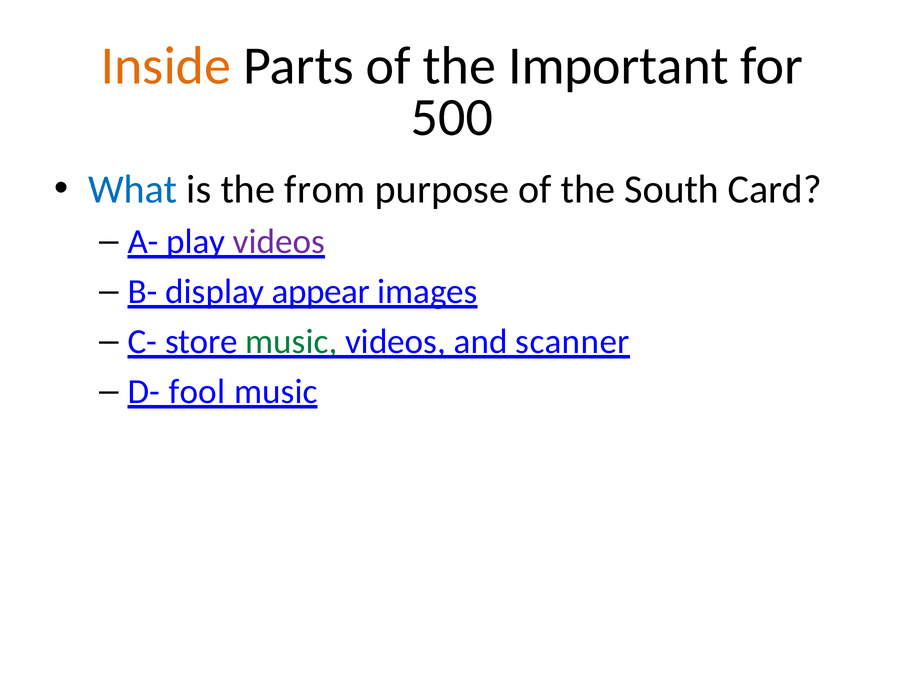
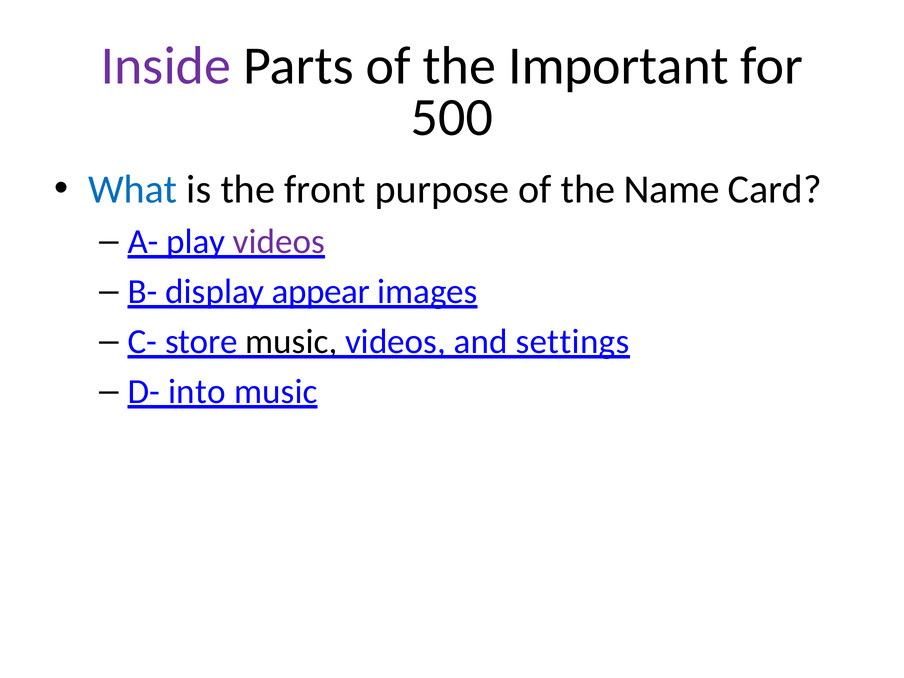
Inside colour: orange -> purple (166, 66)
from: from -> front (325, 190)
South: South -> Name (672, 190)
music colour: green -> black (291, 342)
scanner: scanner -> settings (572, 342)
fool: fool -> into (197, 392)
